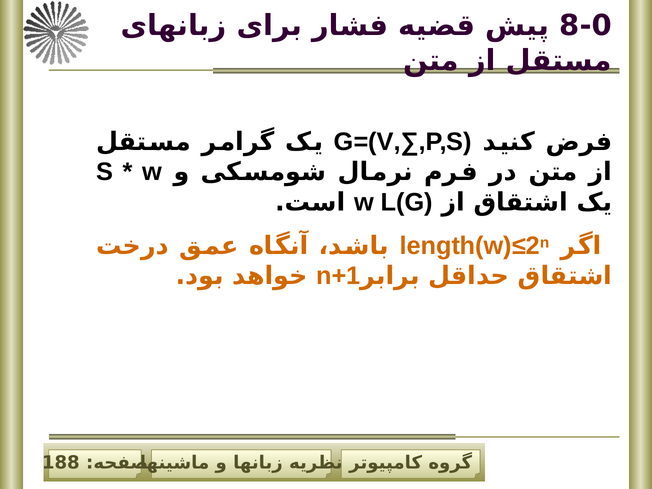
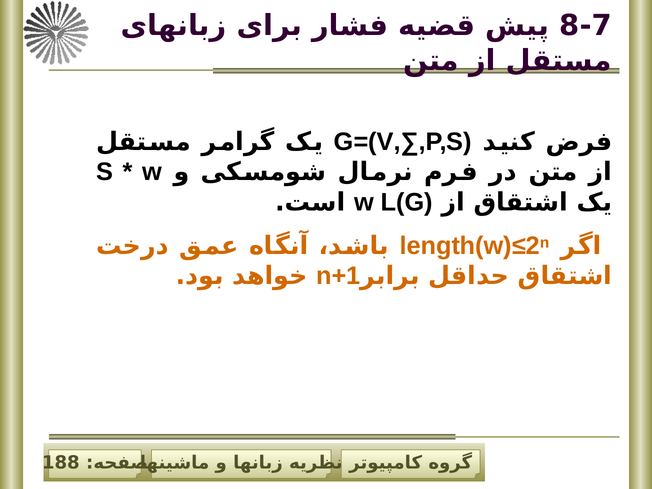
8-0: 8-0 -> 8-7 (586, 26)
